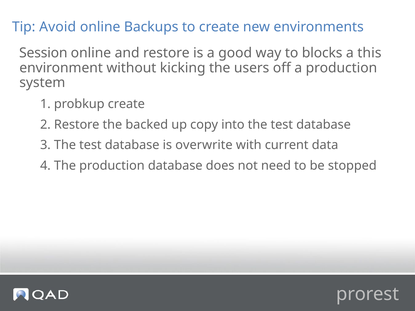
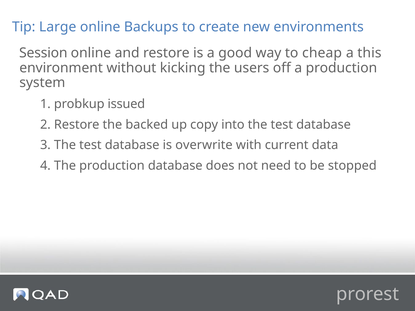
Avoid: Avoid -> Large (58, 27)
blocks: blocks -> cheap (322, 53)
probkup create: create -> issued (126, 104)
